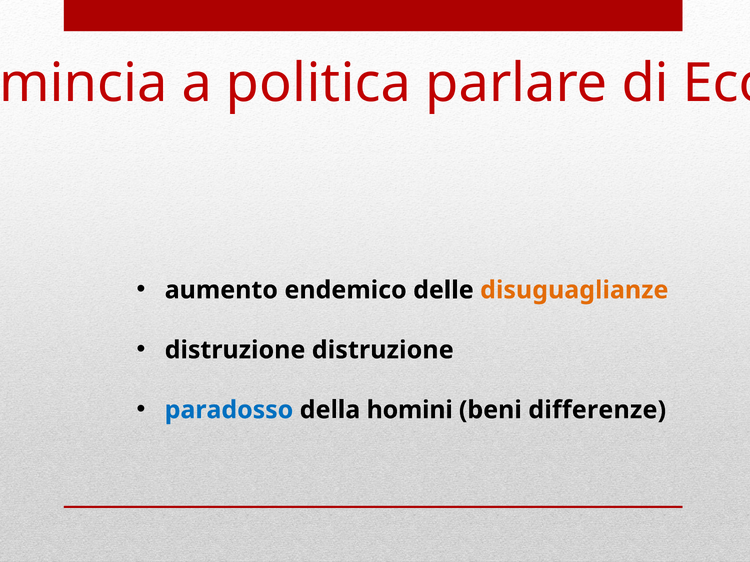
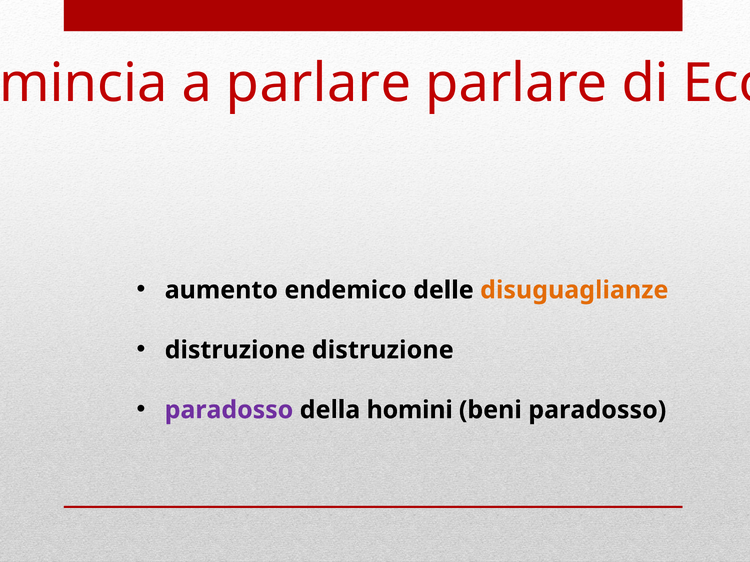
a politica: politica -> parlare (319, 84)
paradosso colour: blue -> purple (229, 410)
beni differenze: differenze -> paradosso (597, 410)
